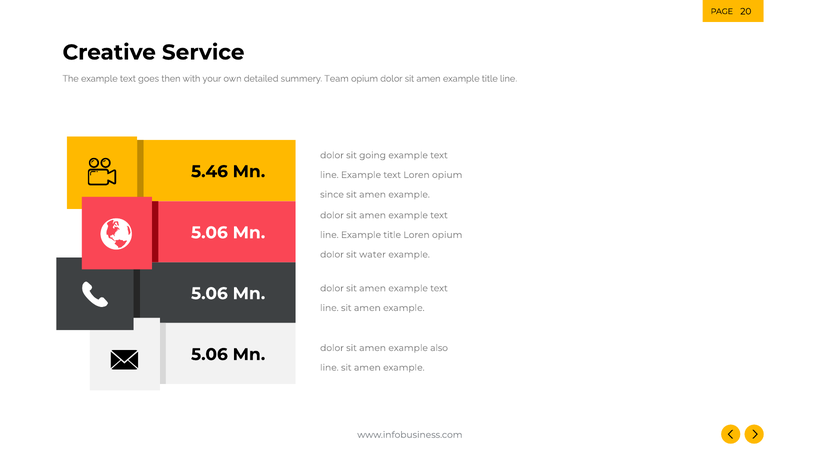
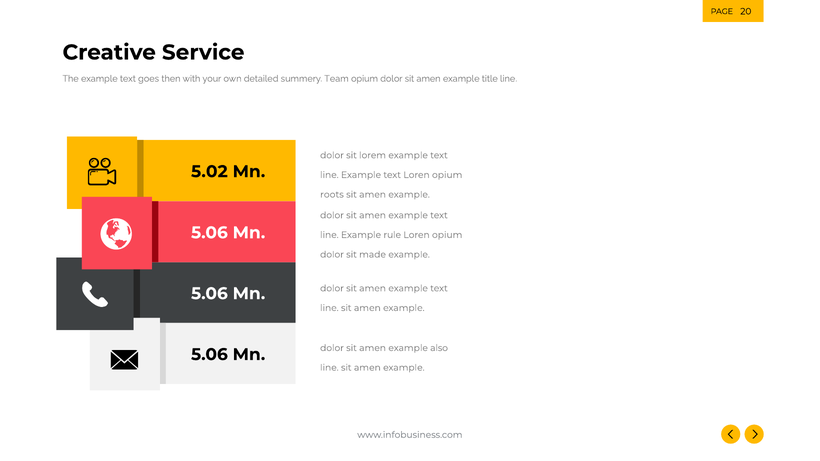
going: going -> lorem (373, 155)
5.46: 5.46 -> 5.02 (209, 172)
since: since -> roots (332, 195)
line Example title: title -> rule (392, 235)
water: water -> made (373, 255)
